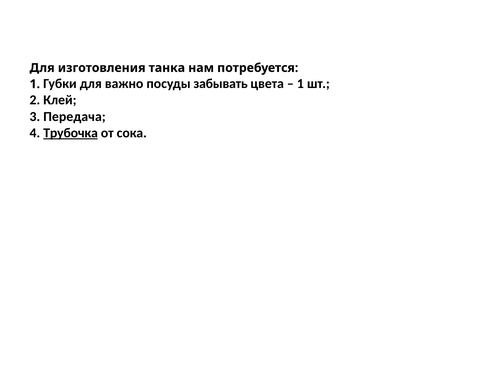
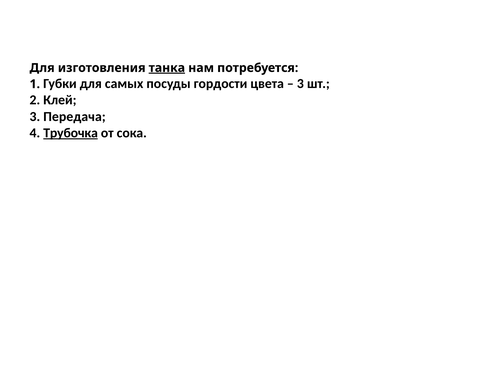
танка underline: none -> present (167, 68)
важно: важно -> самых (124, 84)
забывать: забывать -> гордости (221, 84)
1: 1 -> 3 (300, 84)
